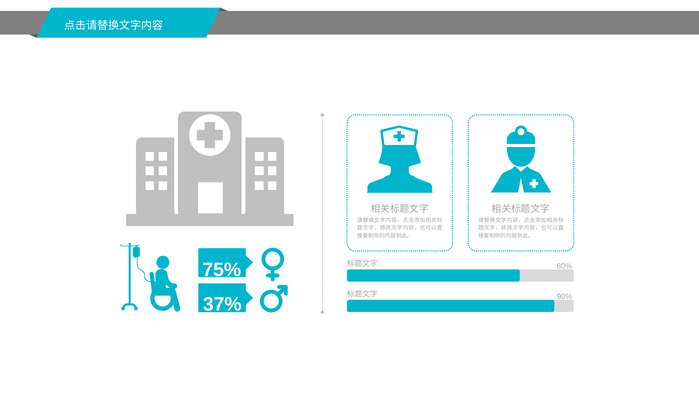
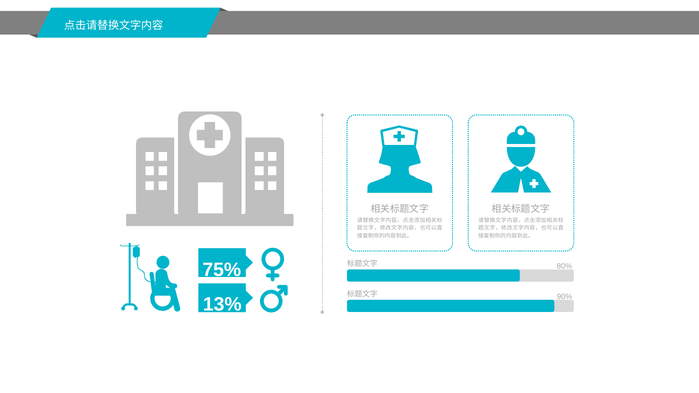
37%: 37% -> 13% (222, 304)
